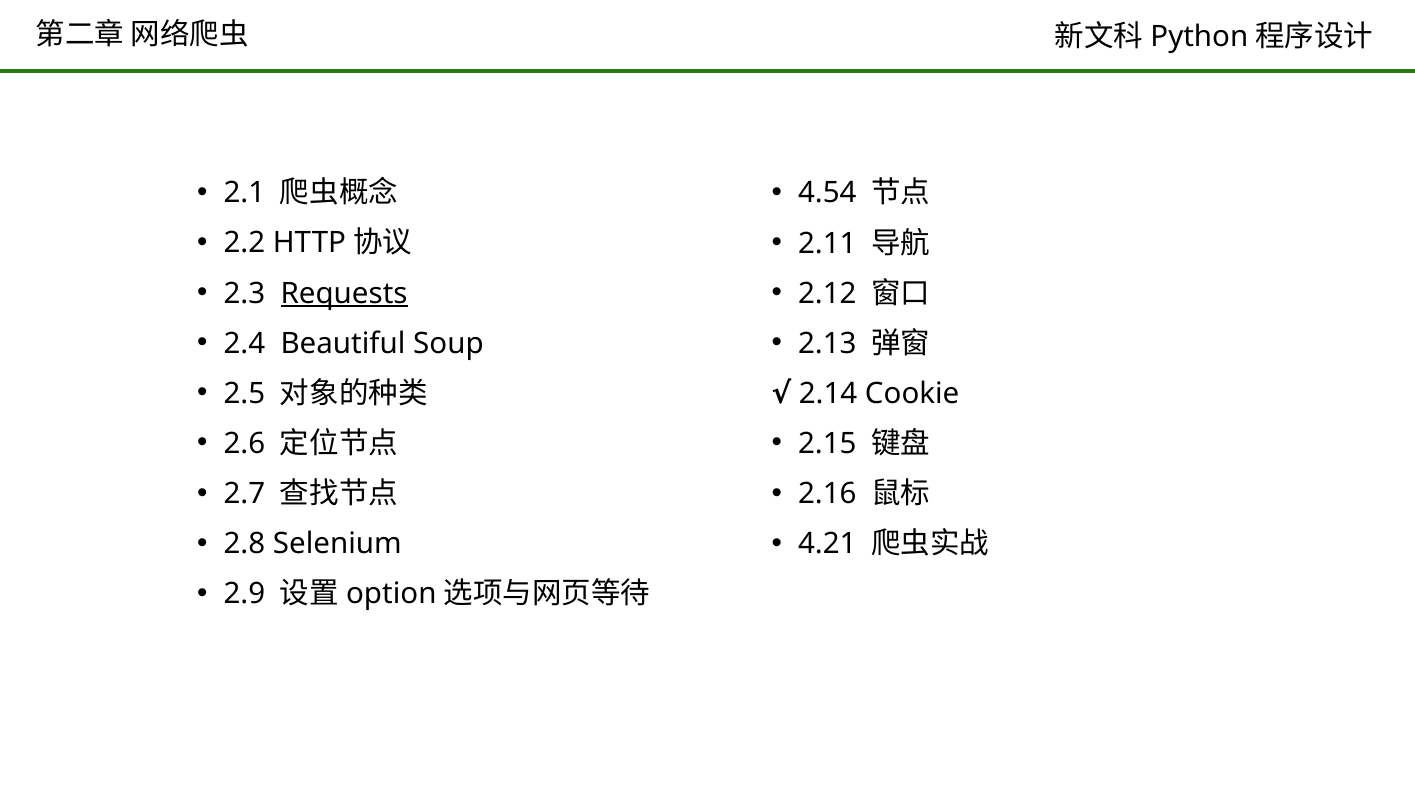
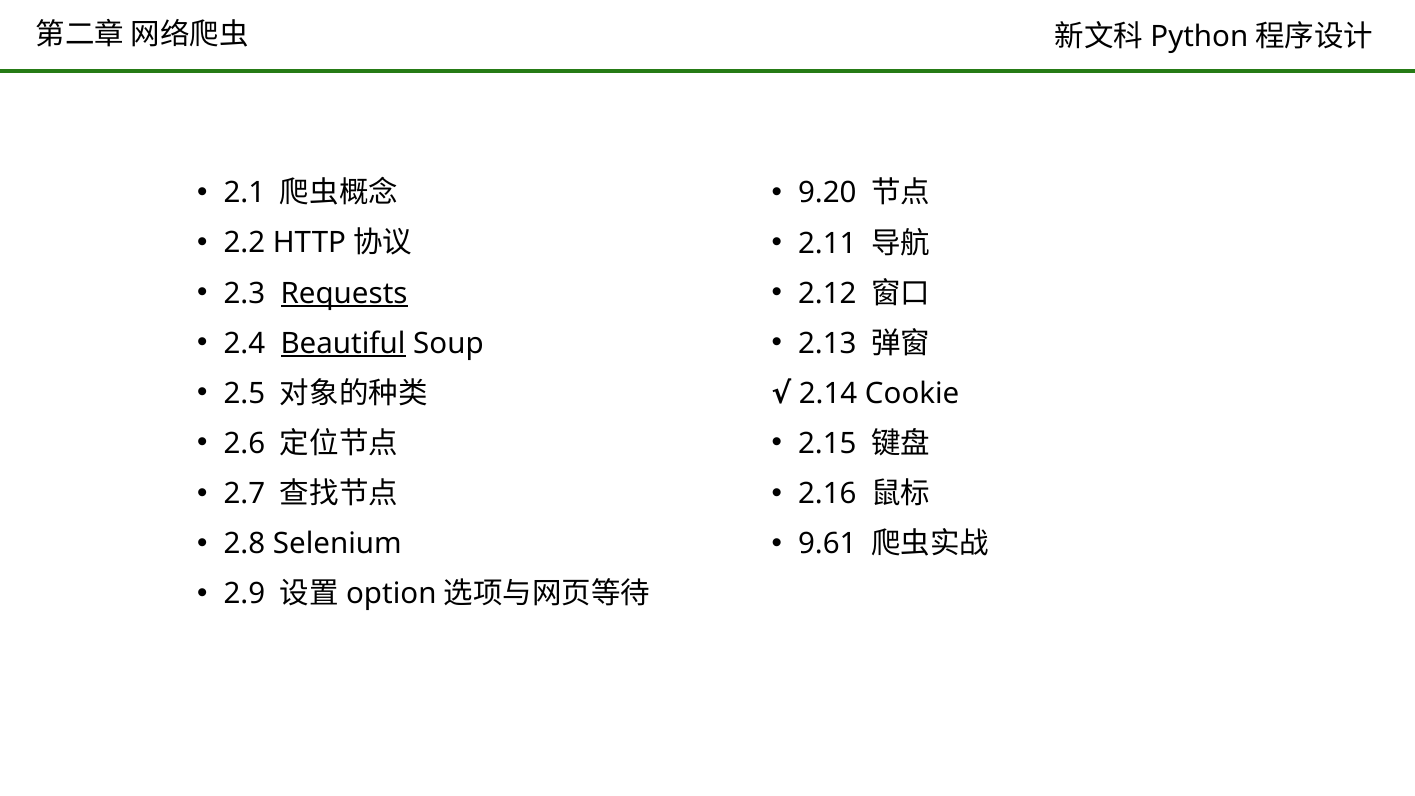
4.54: 4.54 -> 9.20 (827, 193)
Beautiful underline: none -> present (343, 343)
4.21: 4.21 -> 9.61 (827, 544)
